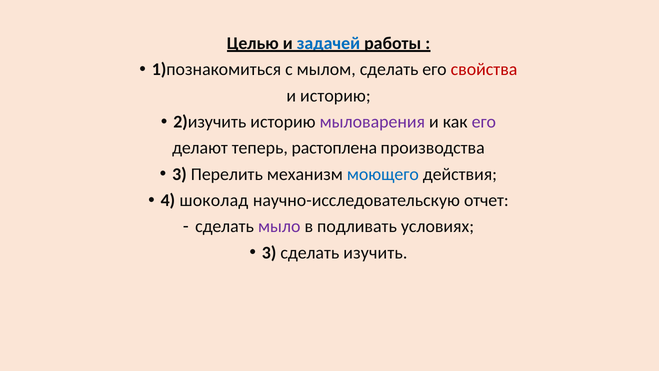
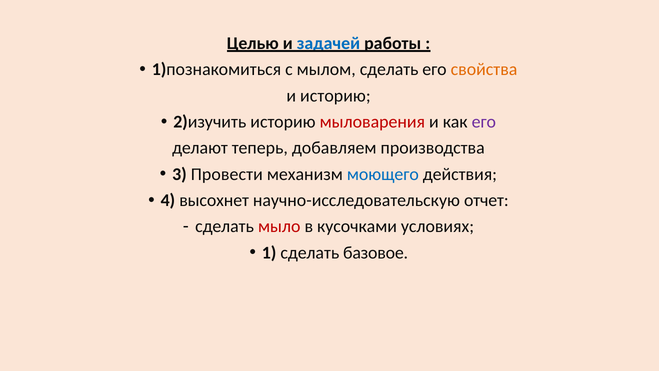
свойства colour: red -> orange (484, 69)
мыловарения colour: purple -> red (372, 122)
растоплена: растоплена -> добавляем (334, 148)
Перелить: Перелить -> Провести (227, 174)
шоколад: шоколад -> высохнет (214, 200)
мыло colour: purple -> red (279, 226)
подливать: подливать -> кусочками (357, 226)
3: 3 -> 1 (269, 252)
изучить: изучить -> базовое (376, 252)
